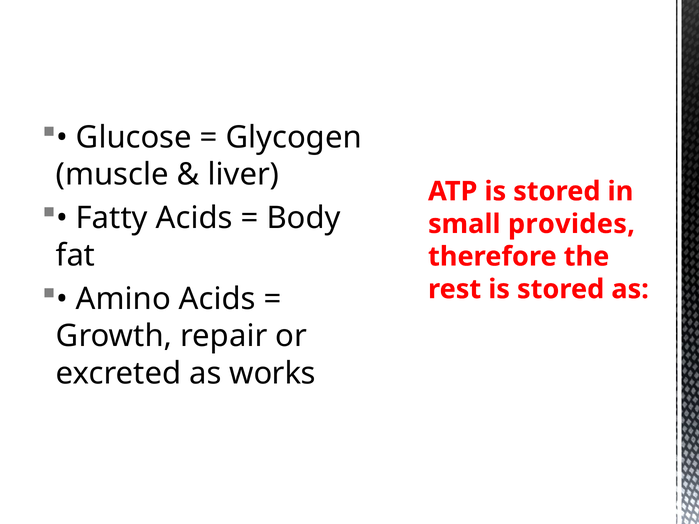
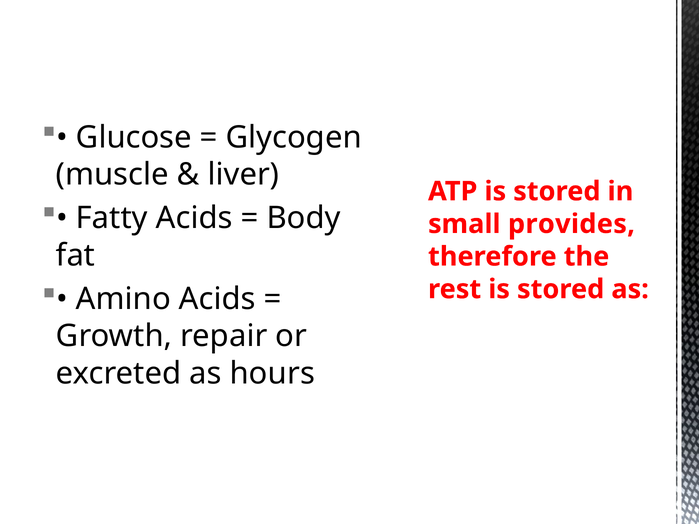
works: works -> hours (272, 374)
